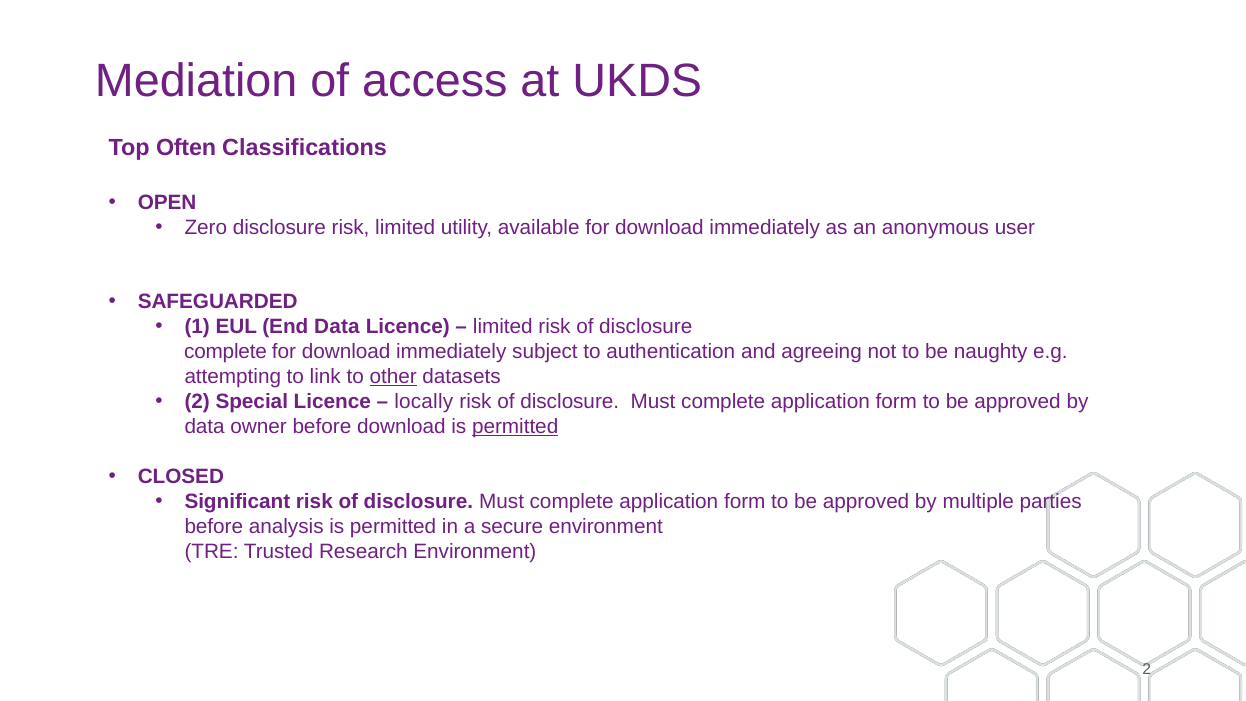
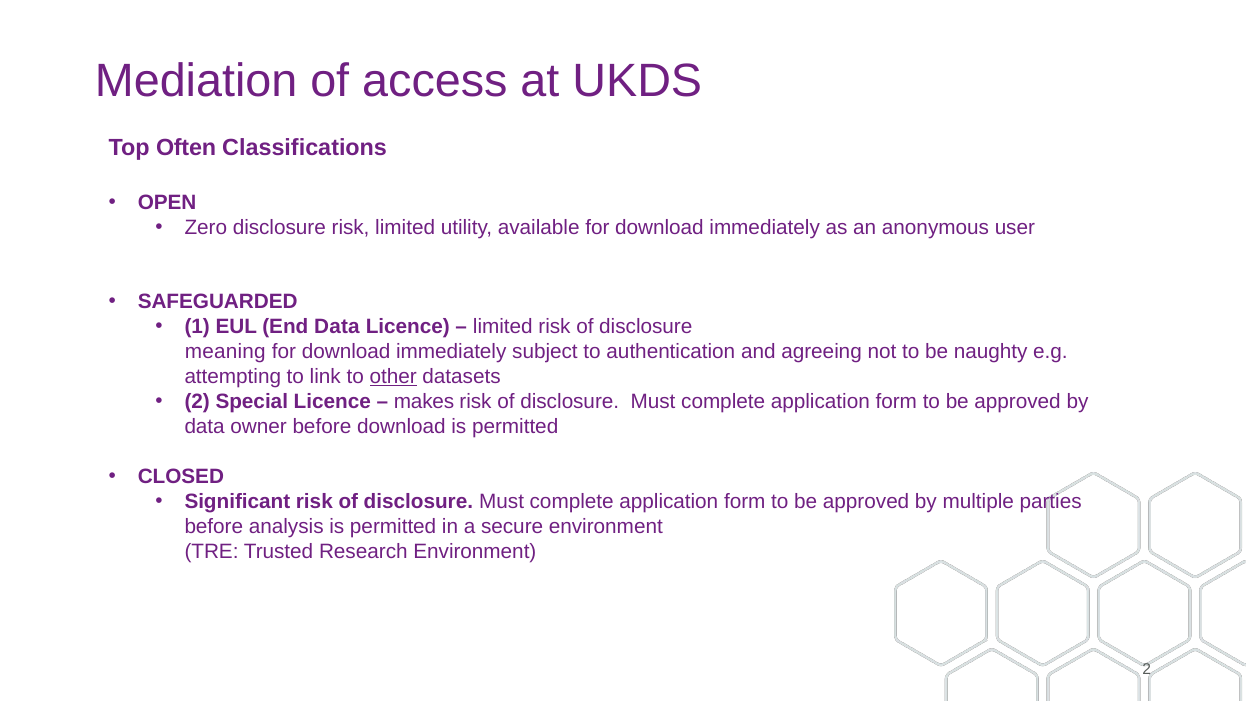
complete: complete -> meaning (225, 352)
locally: locally -> makes (424, 402)
permitted underline: present -> none (515, 427)
